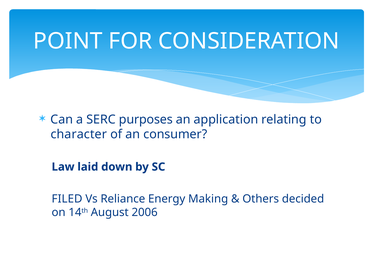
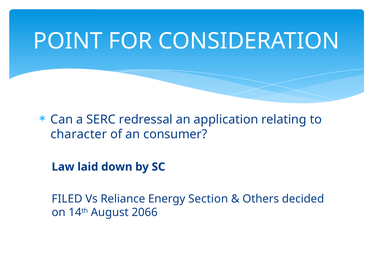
purposes: purposes -> redressal (146, 119)
Making: Making -> Section (208, 199)
2006: 2006 -> 2066 (145, 212)
